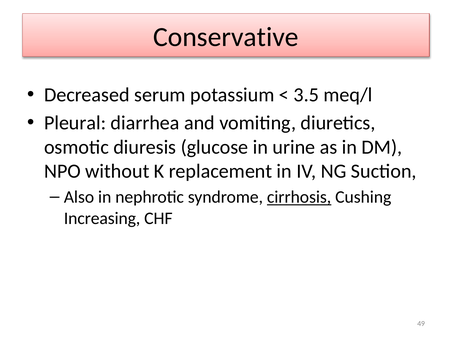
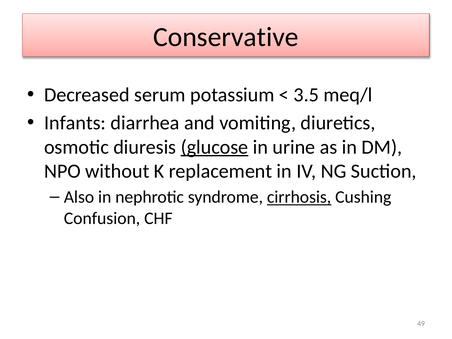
Pleural: Pleural -> Infants (75, 123)
glucose underline: none -> present (215, 147)
Increasing: Increasing -> Confusion (102, 218)
